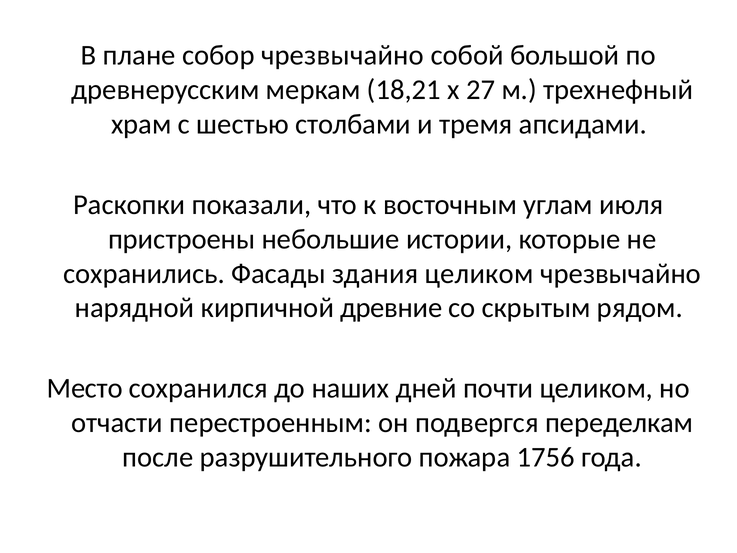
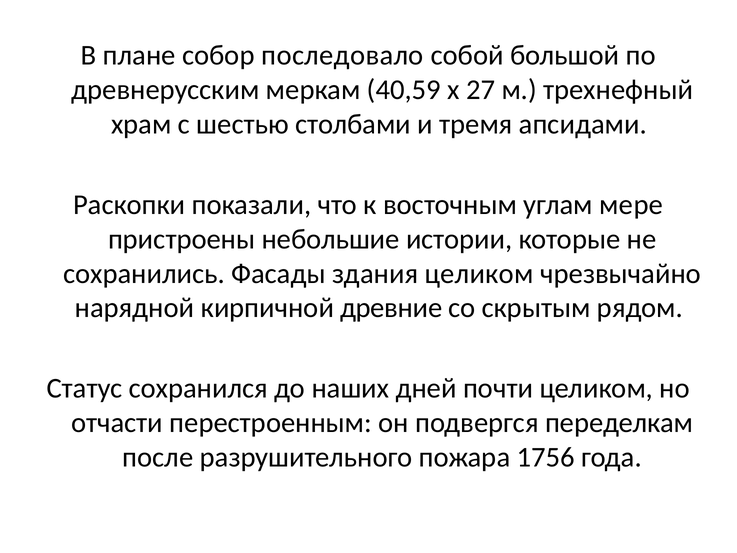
собор чрезвычайно: чрезвычайно -> последовало (342, 56)
18,21: 18,21 -> 40,59 (404, 90)
июля: июля -> мере (631, 205)
Место: Место -> Статус (85, 388)
